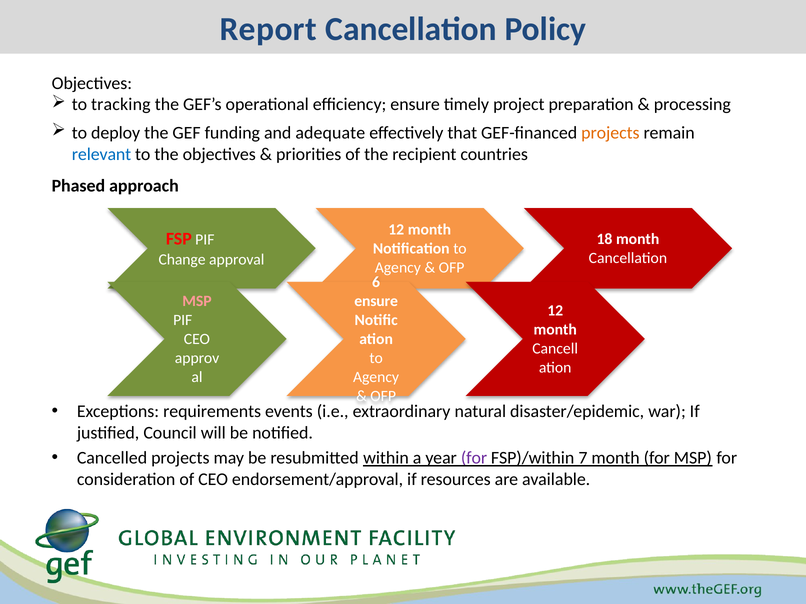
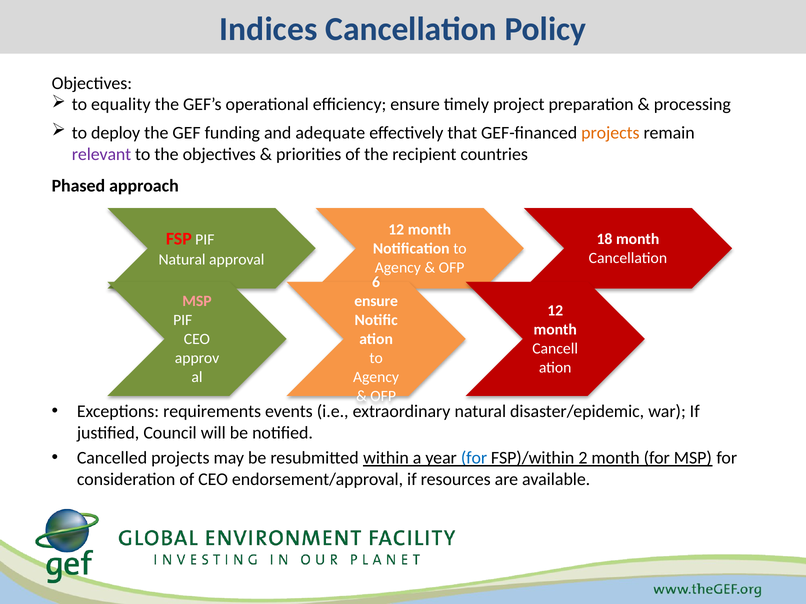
Report: Report -> Indices (268, 29)
tracking: tracking -> equality (121, 105)
relevant colour: blue -> purple (102, 154)
Change: Change -> Natural (182, 260)
for colour: purple -> blue (474, 458)
7: 7 -> 2 (583, 458)
